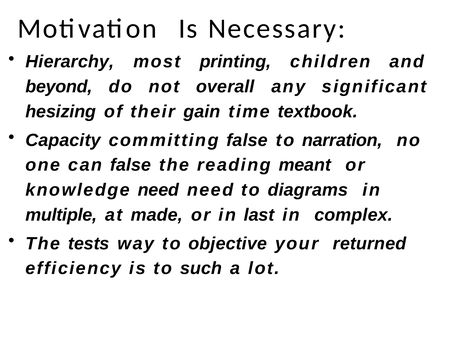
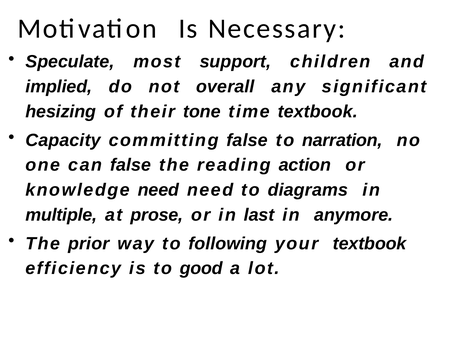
Hierarchy: Hierarchy -> Speculate (70, 62)
printing: printing -> support (235, 62)
beyond: beyond -> implied (59, 87)
gain: gain -> tone (202, 112)
meant: meant -> action (305, 165)
made: made -> prose (157, 215)
complex: complex -> anymore (354, 215)
tests: tests -> prior (89, 244)
objective: objective -> following (228, 244)
your returned: returned -> textbook (370, 244)
such: such -> good (201, 269)
